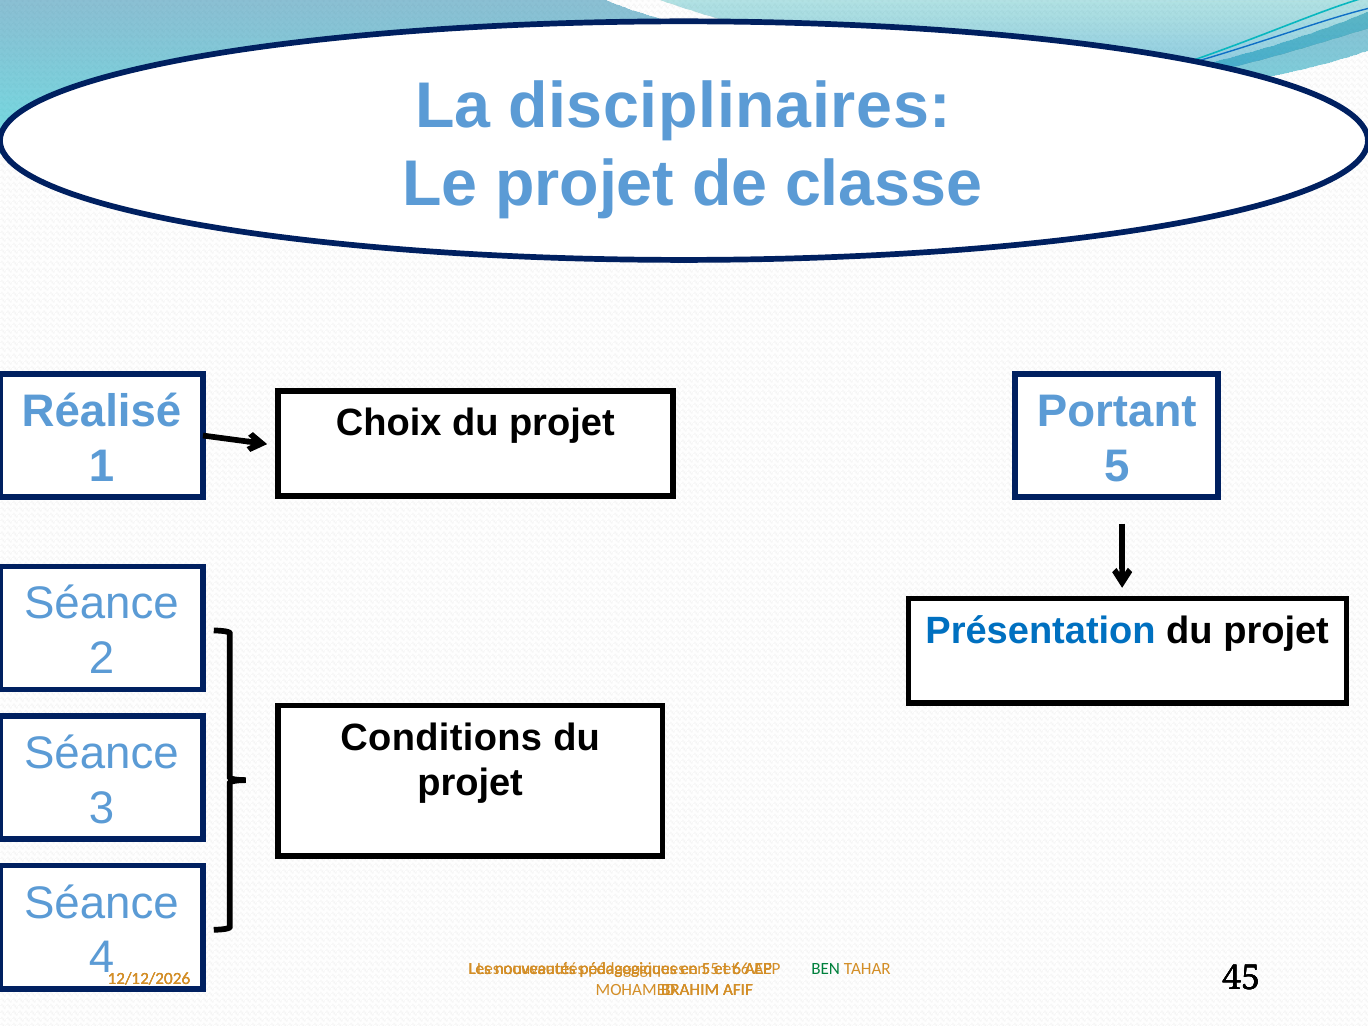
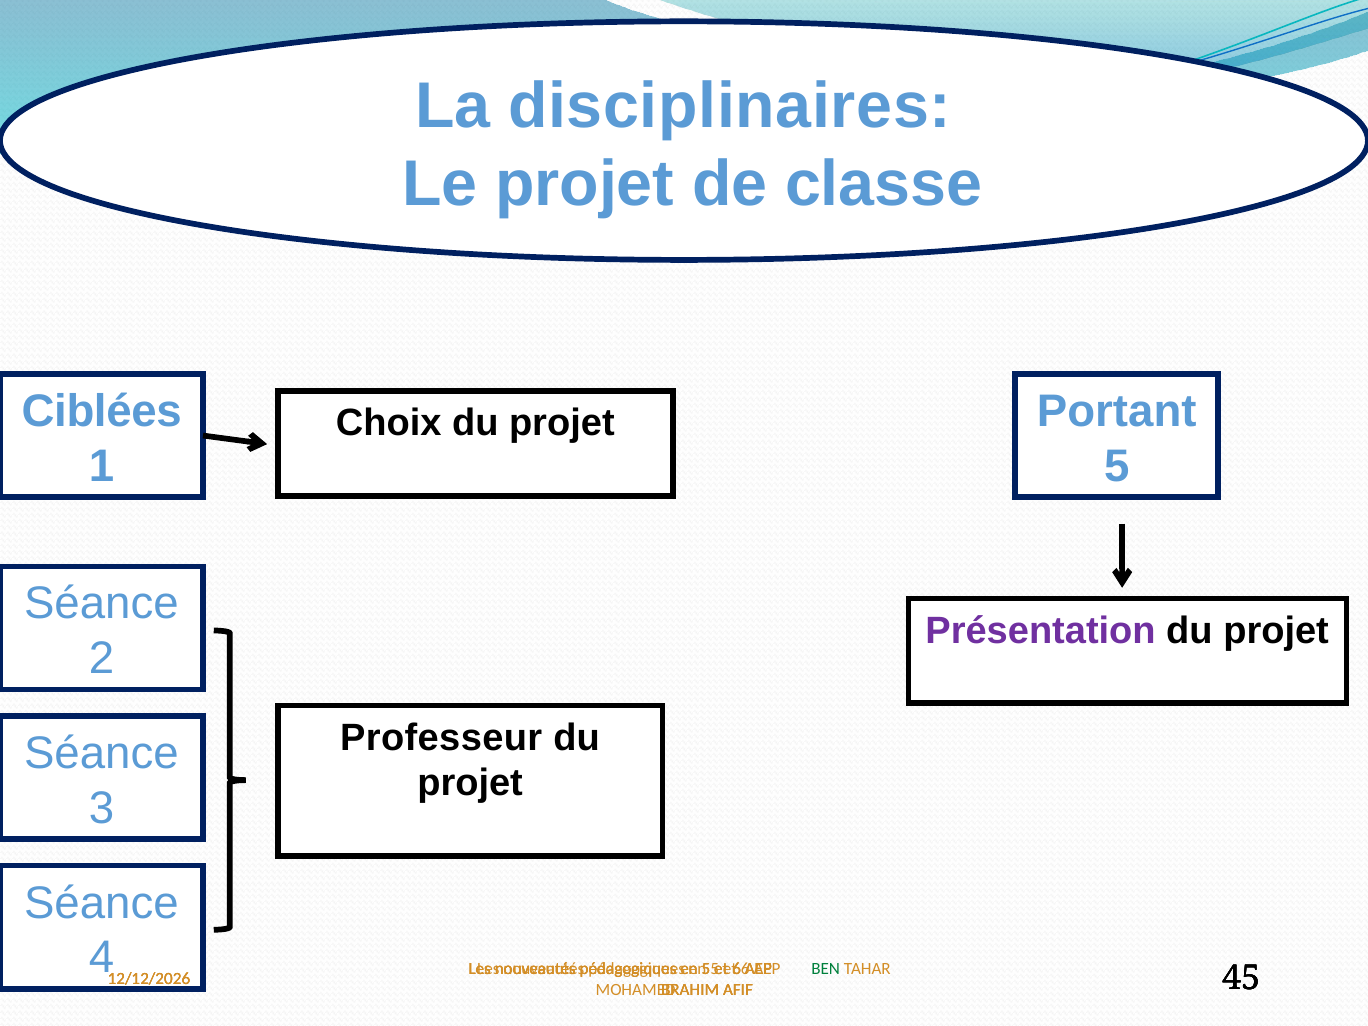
Réalisé: Réalisé -> Ciblées (102, 411)
Présentation colour: blue -> purple (1041, 631)
Conditions: Conditions -> Professeur (441, 738)
